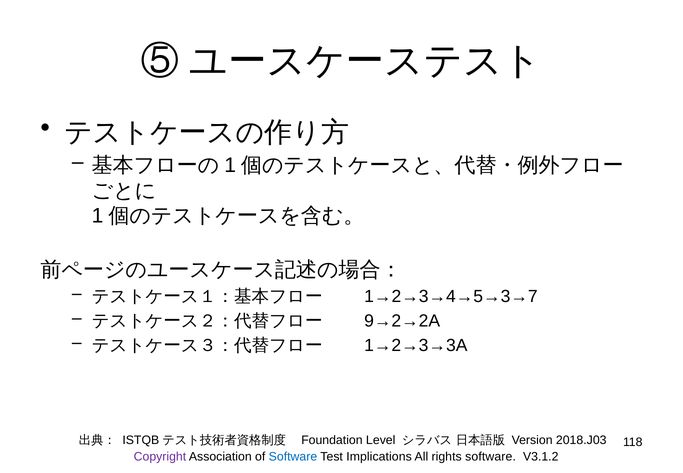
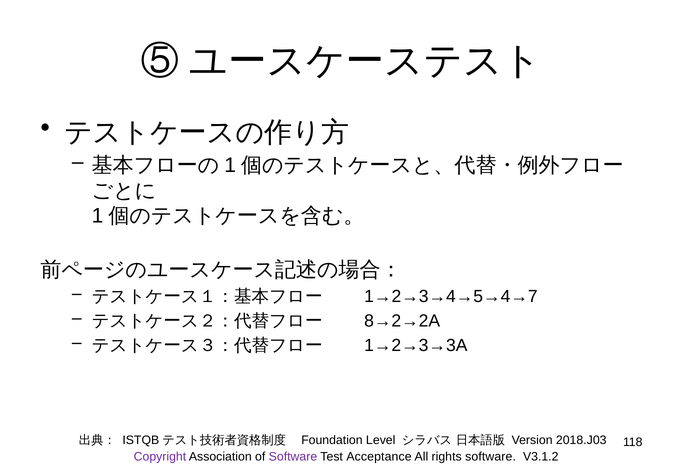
1→2→3→4→5→3→7: 1→2→3→4→5→3→7 -> 1→2→3→4→5→4→7 (451, 296)
9→2→2A: 9→2→2A -> 8→2→2A (402, 321)
Software colour: blue -> purple (293, 456)
Implications: Implications -> Acceptance (379, 456)
